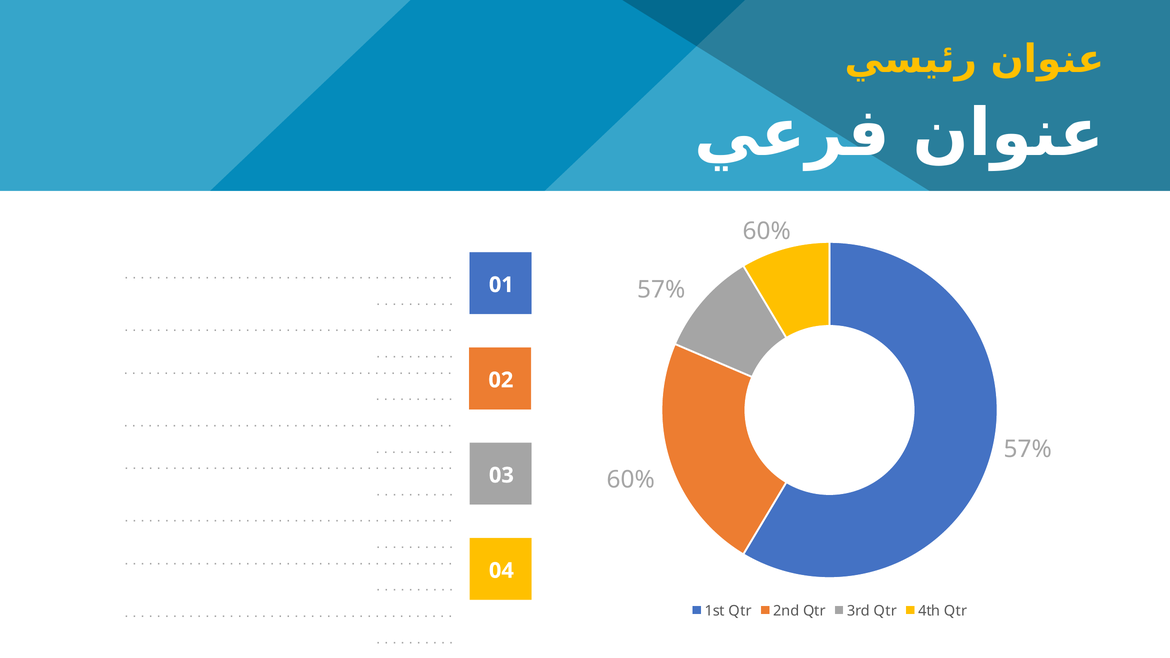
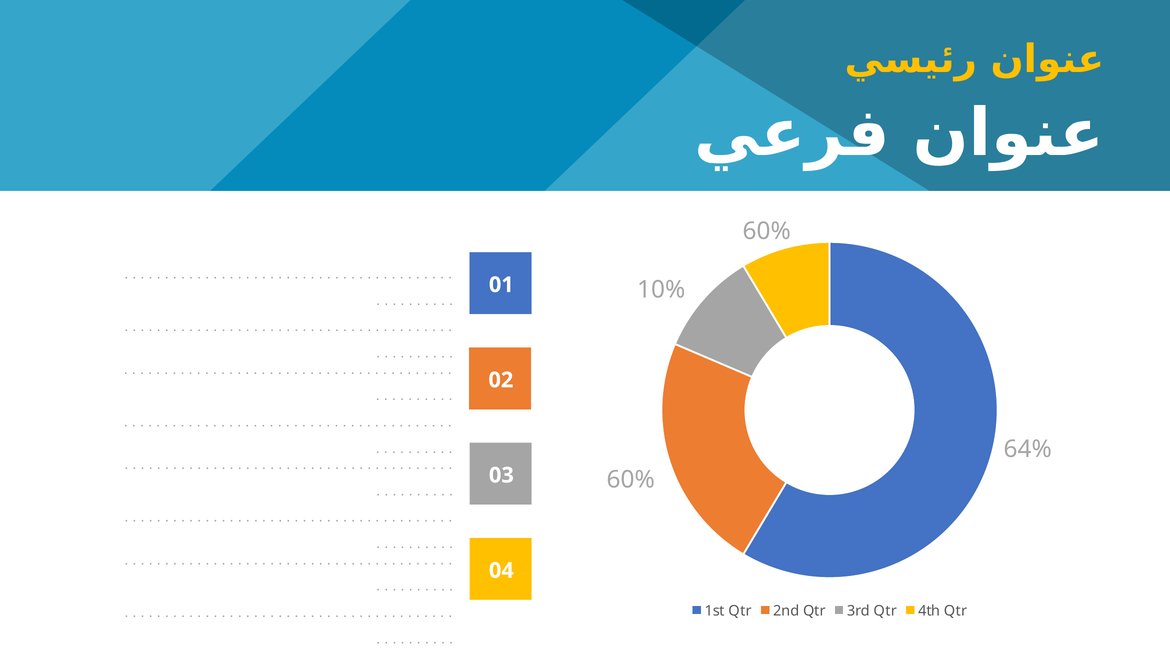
57%: 57% -> 10% (661, 290)
57%: 57% -> 64% (1028, 449)
